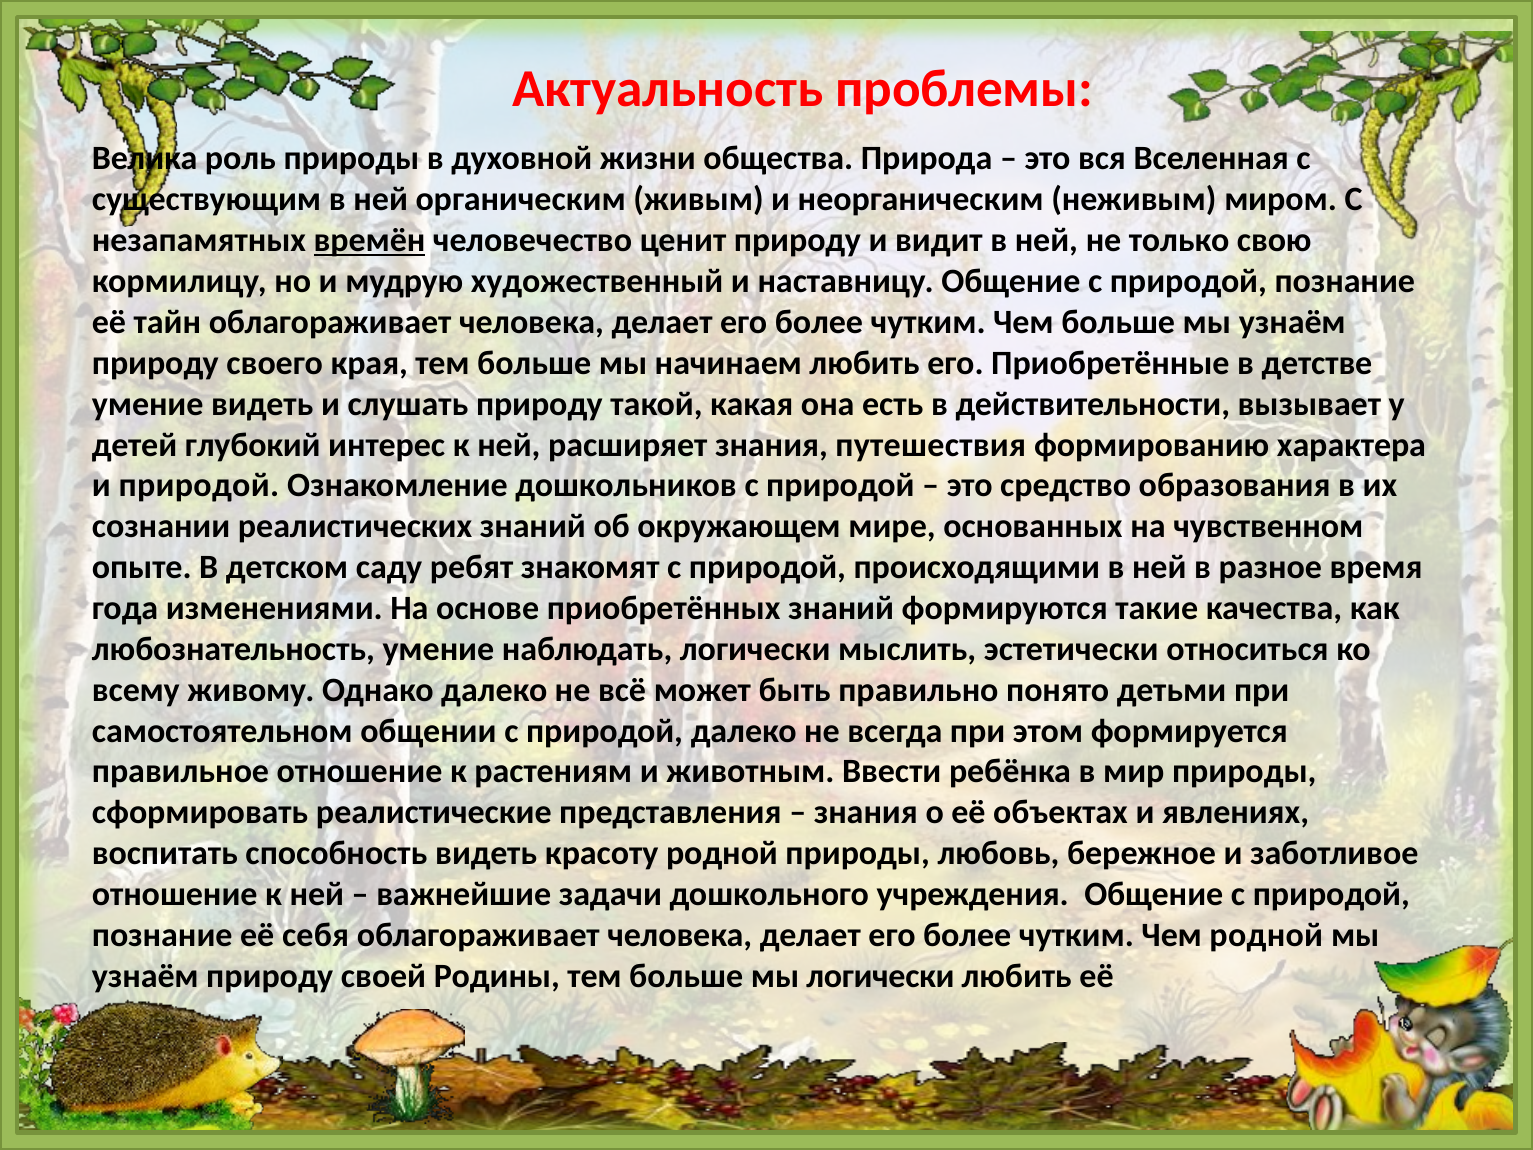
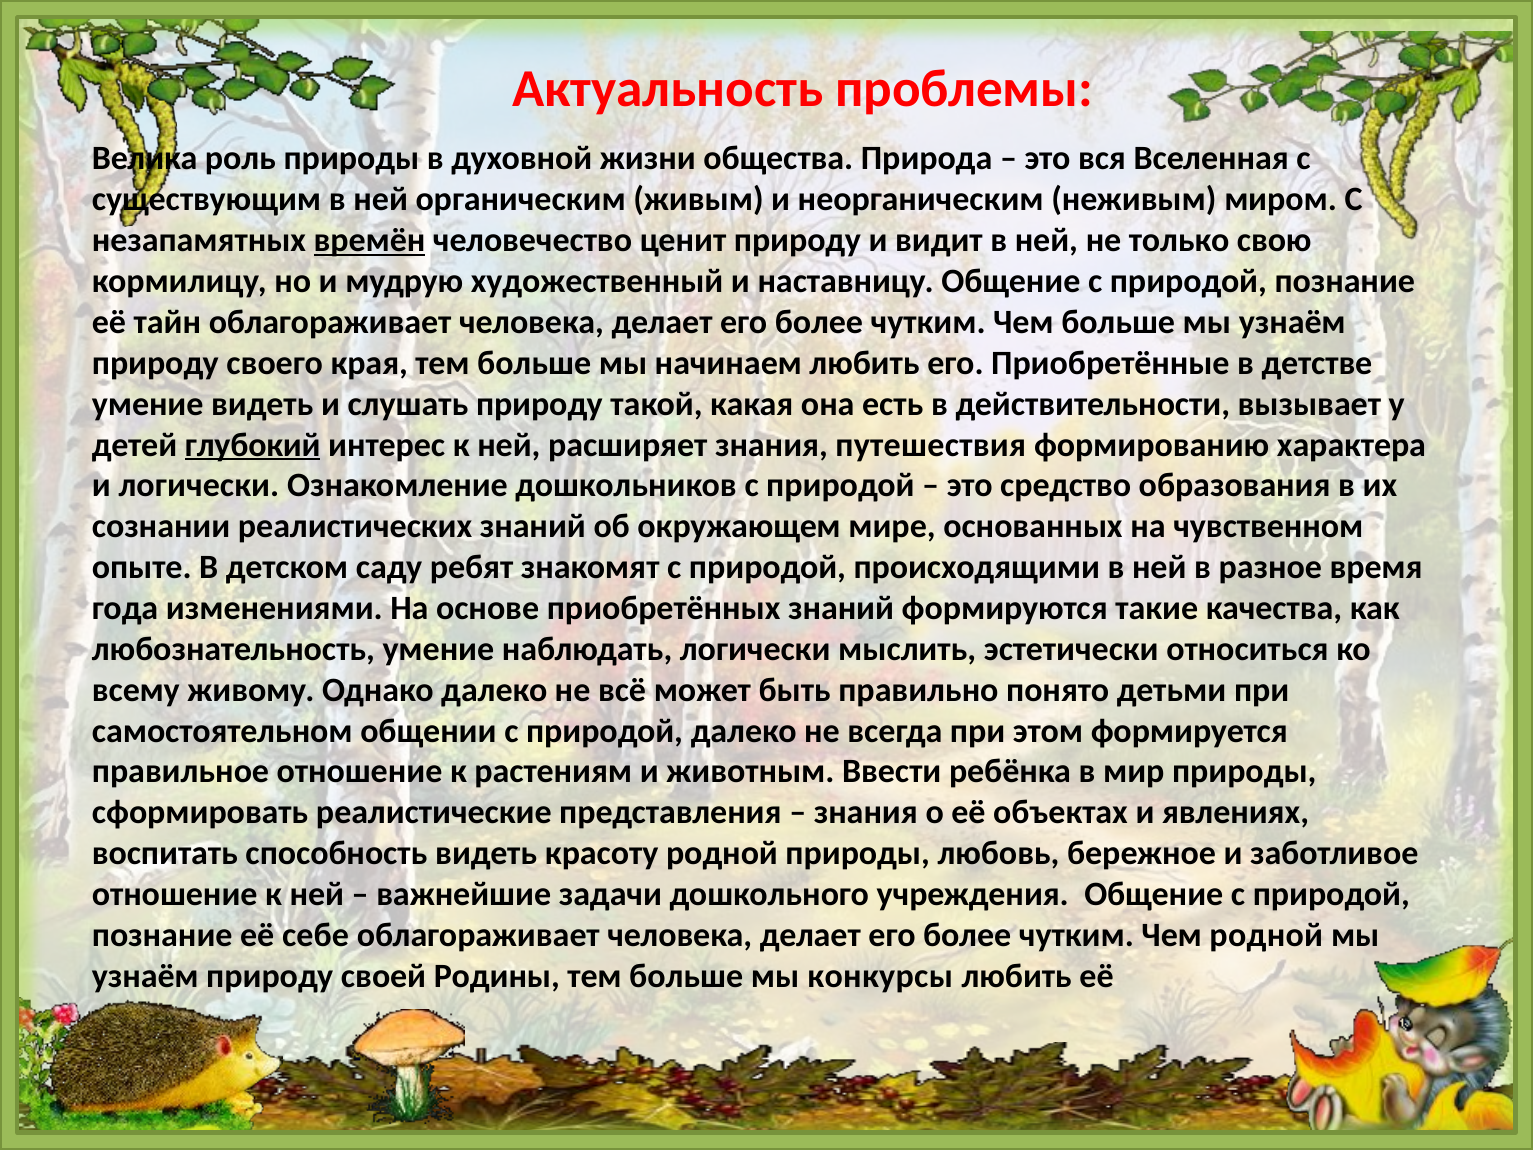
глубокий underline: none -> present (253, 445)
и природой: природой -> логически (199, 486)
себя: себя -> себе (316, 935)
мы логически: логически -> конкурсы (880, 976)
